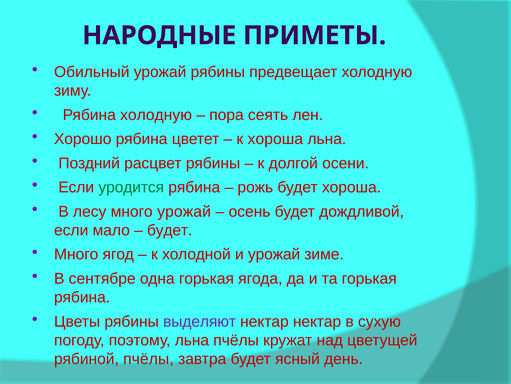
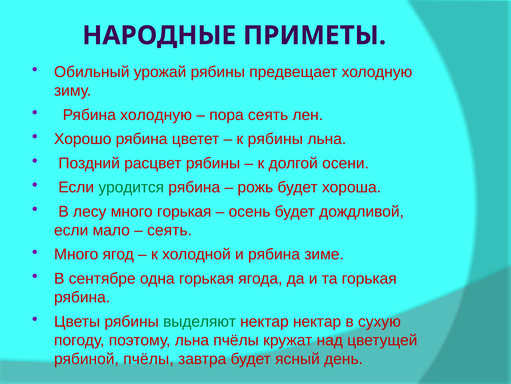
к хороша: хороша -> рябины (275, 139)
много урожай: урожай -> горькая (184, 211)
будет: будет -> сеять (170, 230)
и урожай: урожай -> рябина (274, 254)
выделяют colour: purple -> green (200, 321)
